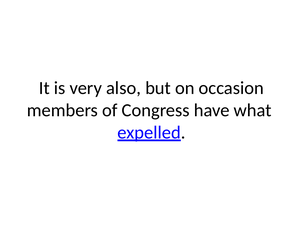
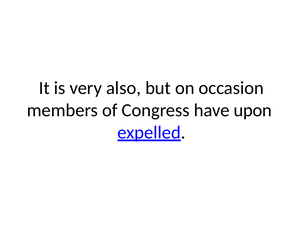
what: what -> upon (253, 110)
